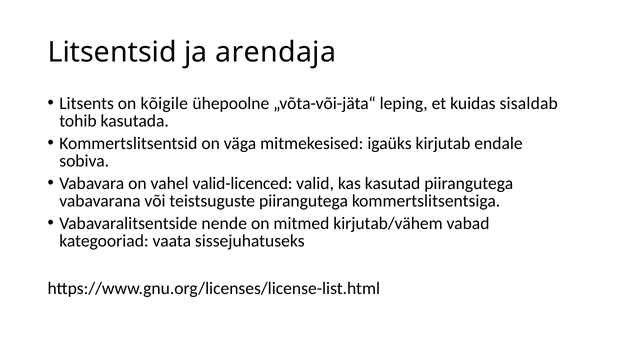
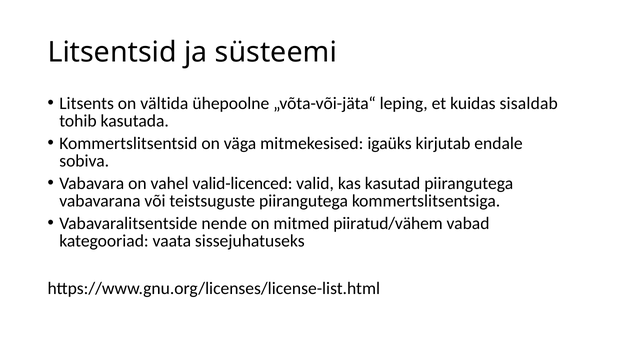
arendaja: arendaja -> süsteemi (276, 52)
kõigile: kõigile -> vältida (164, 104)
kirjutab/vähem: kirjutab/vähem -> piiratud/vähem (388, 224)
